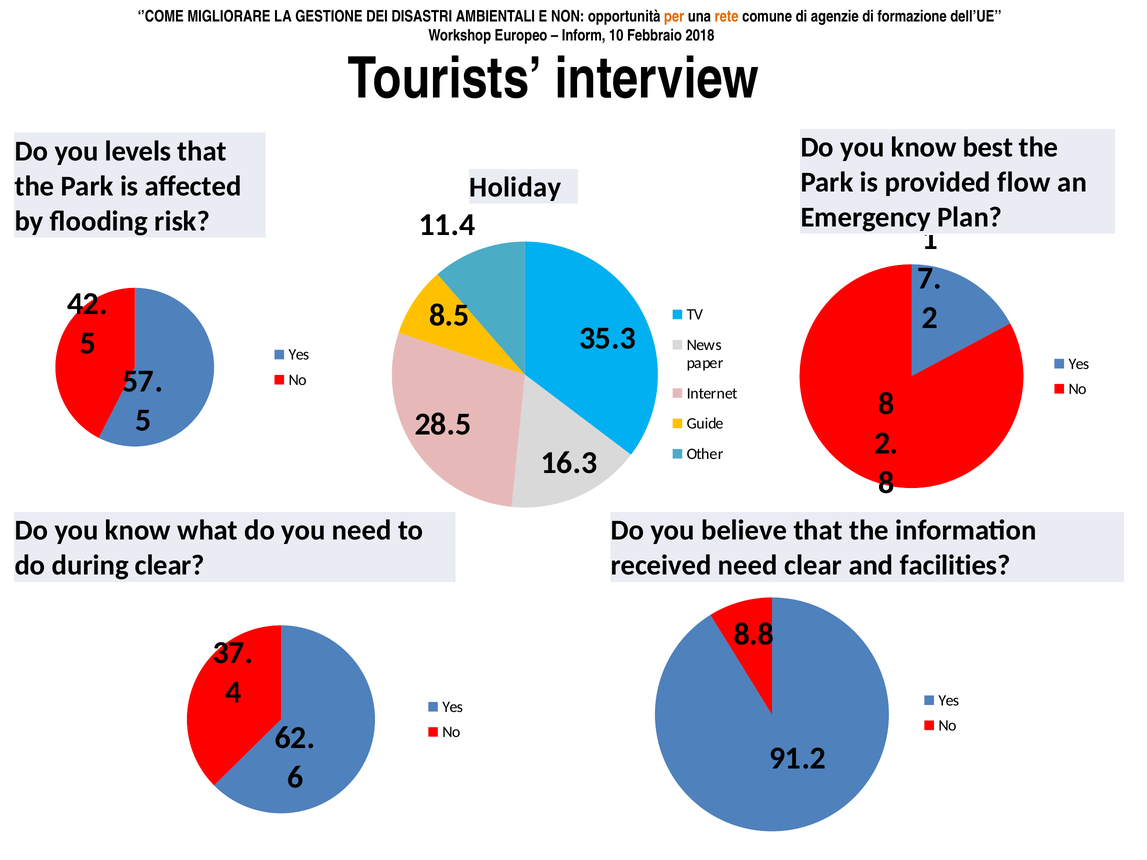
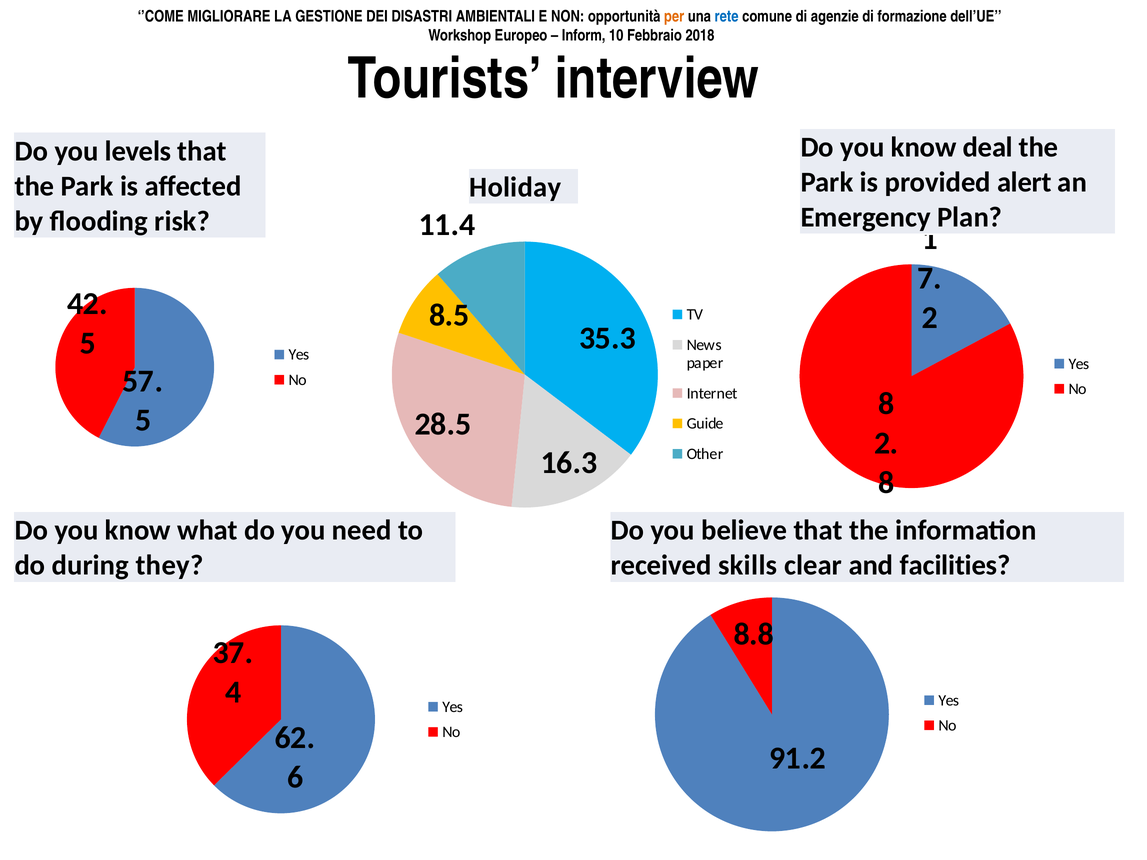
rete colour: orange -> blue (727, 16)
best: best -> deal (988, 147)
flow: flow -> alert (1024, 182)
during clear: clear -> they (169, 565)
received need: need -> skills (748, 565)
